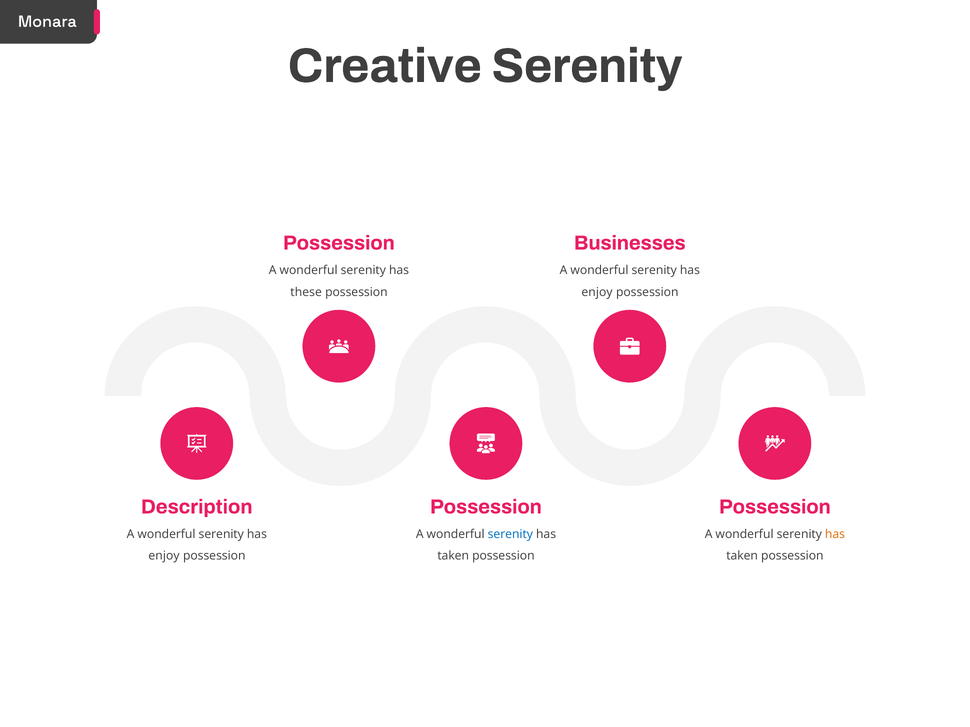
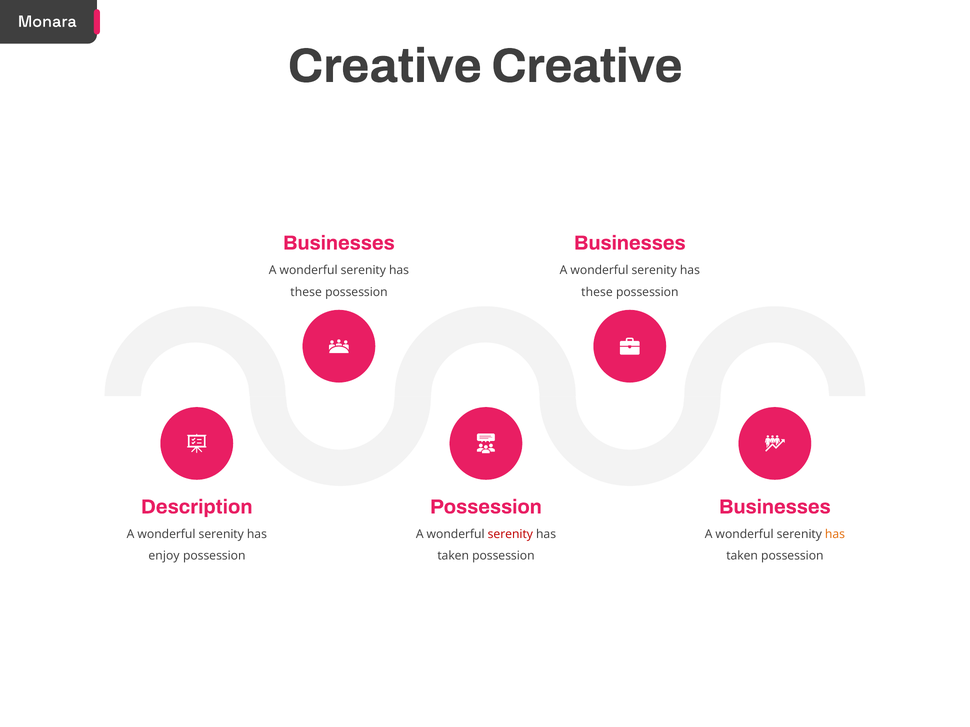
Creative Serenity: Serenity -> Creative (587, 66)
Possession: Possession -> Businesses (339, 243)
enjoy: enjoy -> these (597, 292)
Possession: Possession -> Businesses (775, 507)
serenity colour: blue -> red (510, 534)
